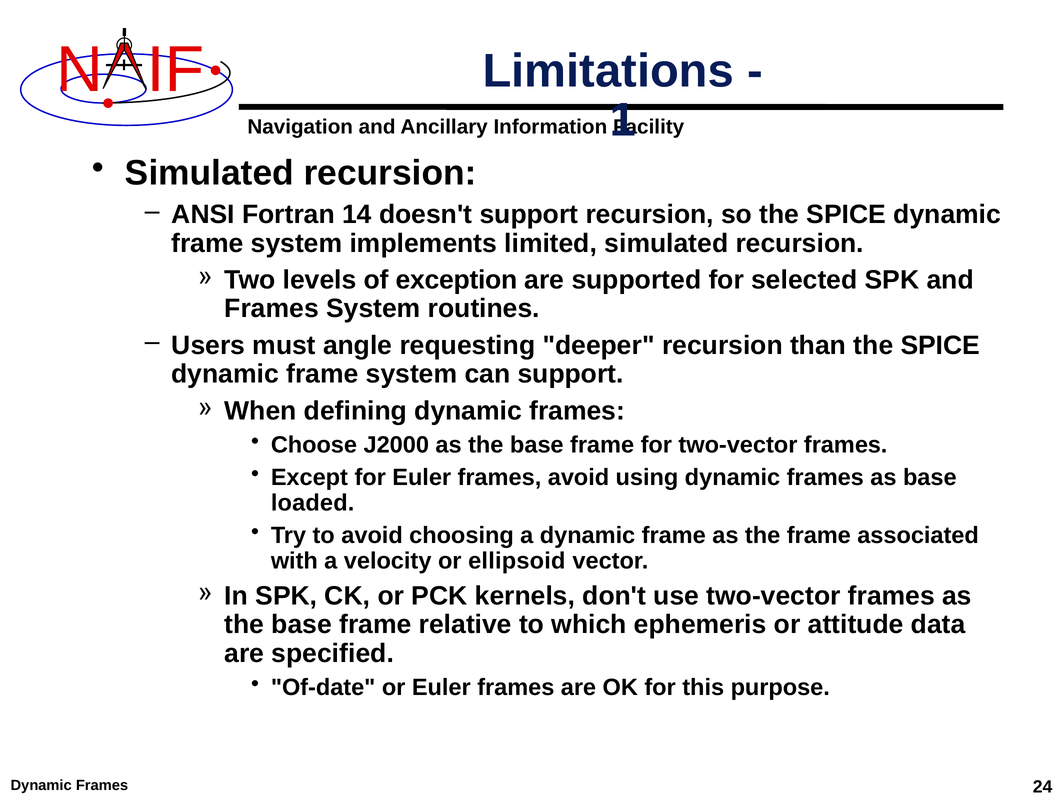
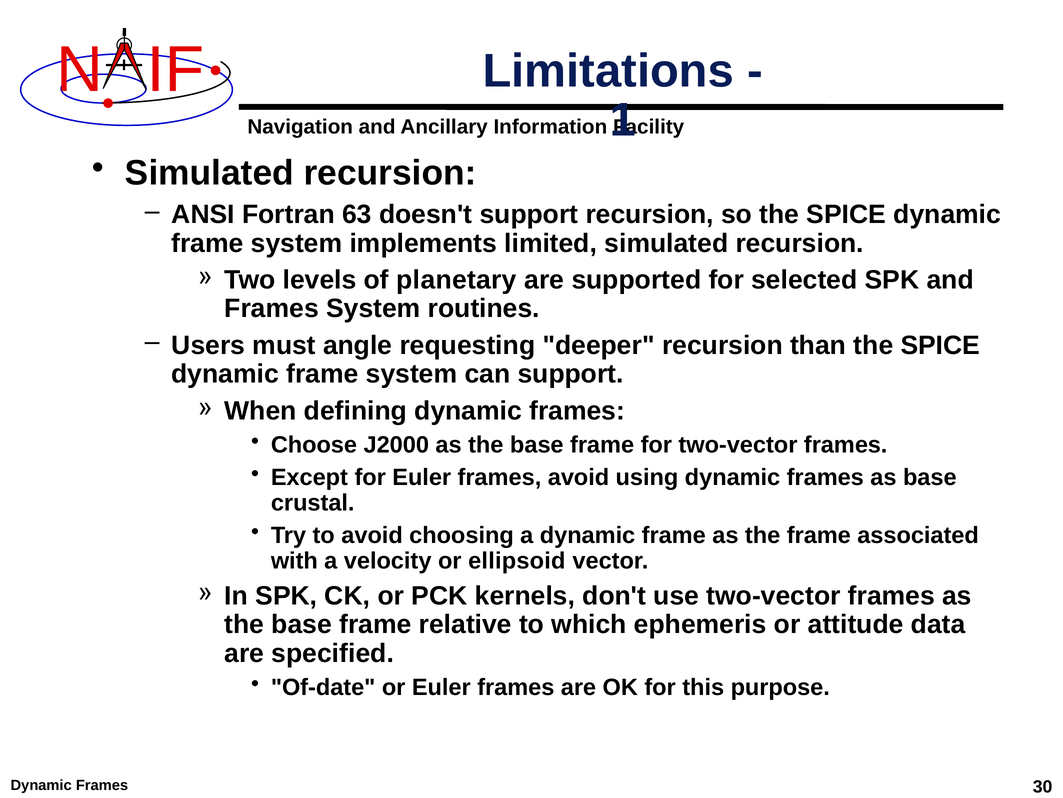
14: 14 -> 63 (357, 215)
exception: exception -> planetary (456, 280)
loaded: loaded -> crustal (313, 503)
24: 24 -> 30 (1043, 787)
